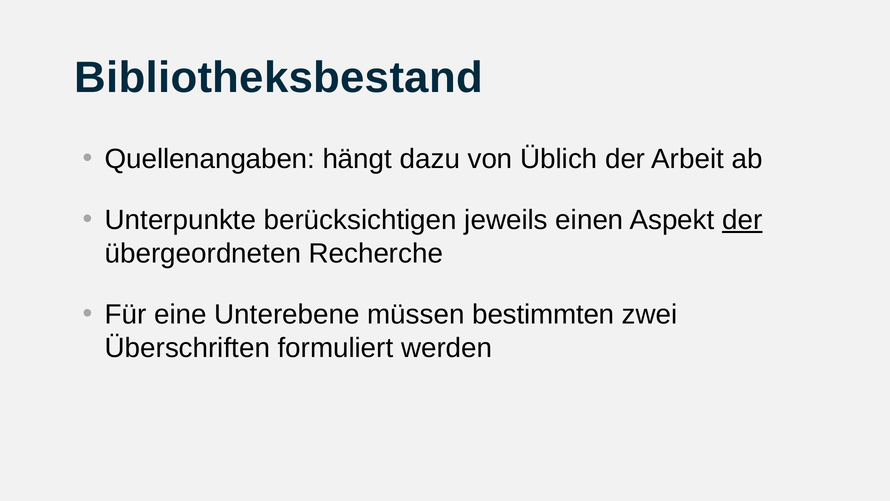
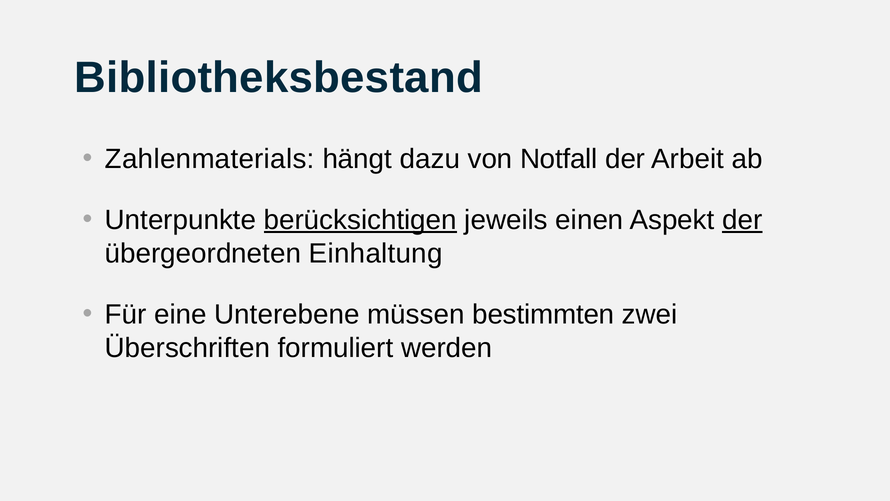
Quellenangaben: Quellenangaben -> Zahlenmaterials (210, 159)
Üblich: Üblich -> Notfall (559, 159)
berücksichtigen underline: none -> present (360, 220)
Recherche: Recherche -> Einhaltung (376, 253)
